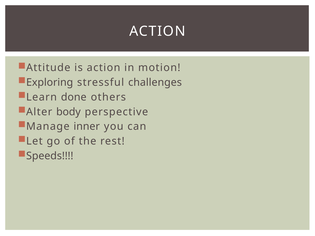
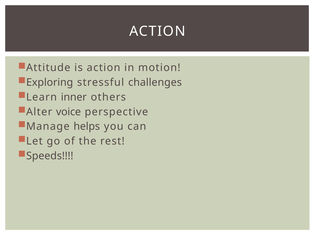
done: done -> inner (74, 97)
body: body -> voice (68, 112)
inner: inner -> helps (87, 127)
